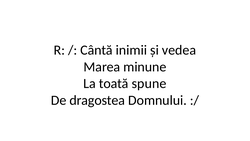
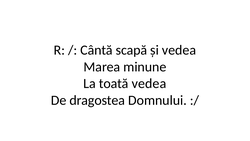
inimii: inimii -> scapă (131, 50)
toată spune: spune -> vedea (149, 83)
